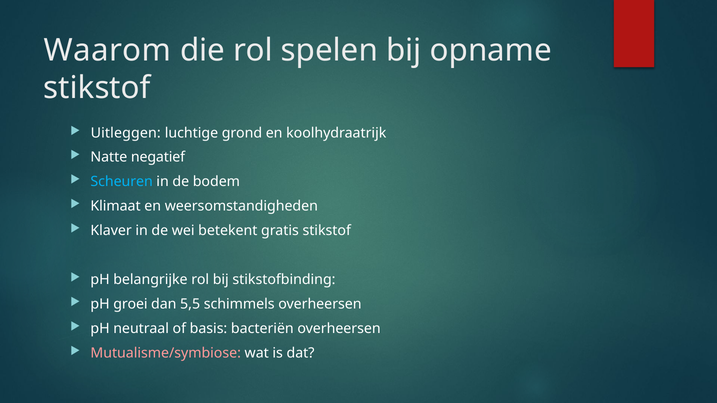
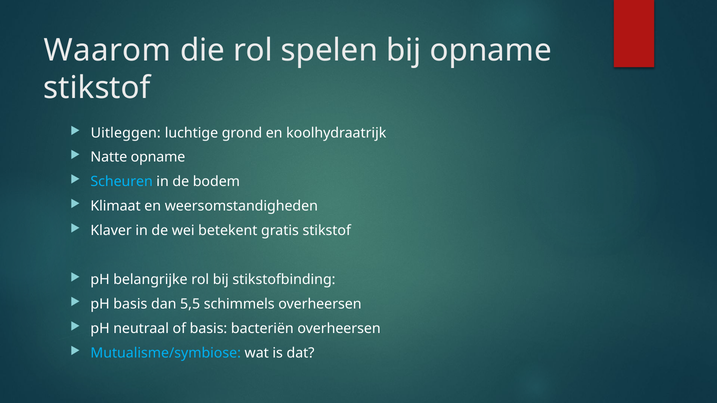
Natte negatief: negatief -> opname (158, 157)
pH groei: groei -> basis (130, 304)
Mutualisme/symbiose colour: pink -> light blue (166, 353)
